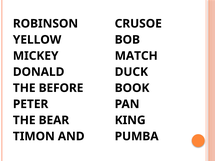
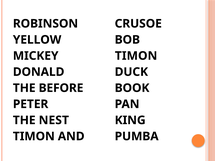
MATCH: MATCH -> TIMON (136, 56)
BEAR: BEAR -> NEST (54, 120)
